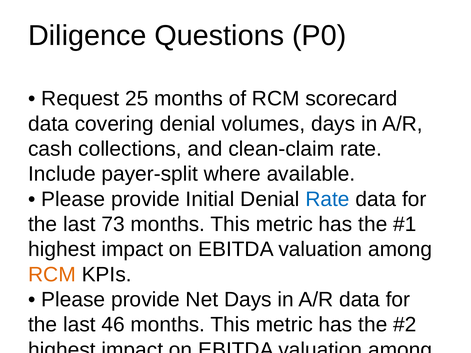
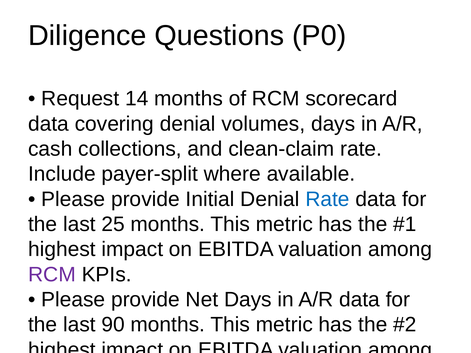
25: 25 -> 14 (137, 99)
73: 73 -> 25 (113, 224)
RCM colour: orange -> purple (52, 275)
46: 46 -> 90 (113, 325)
